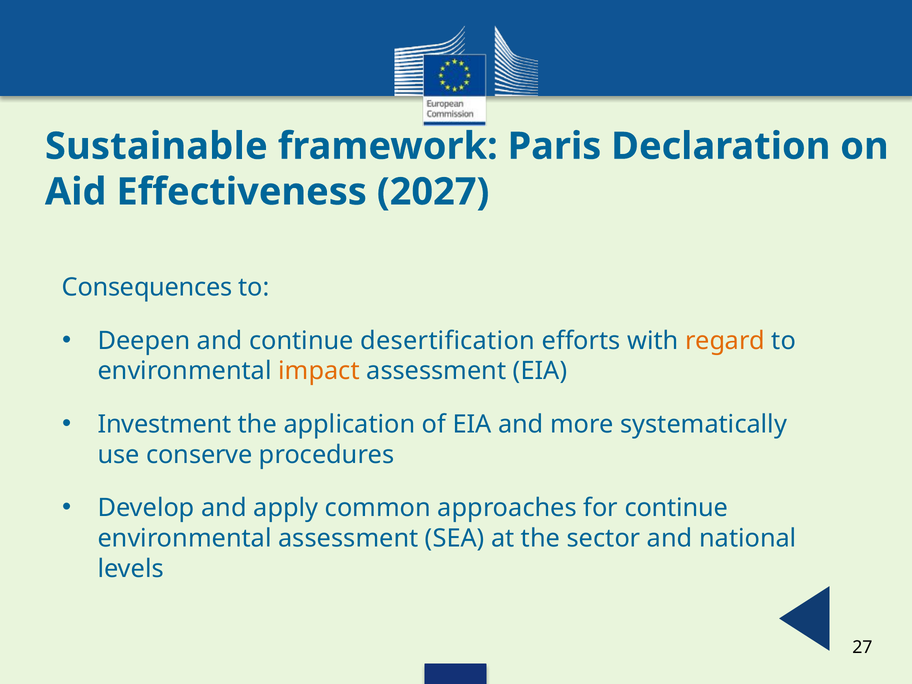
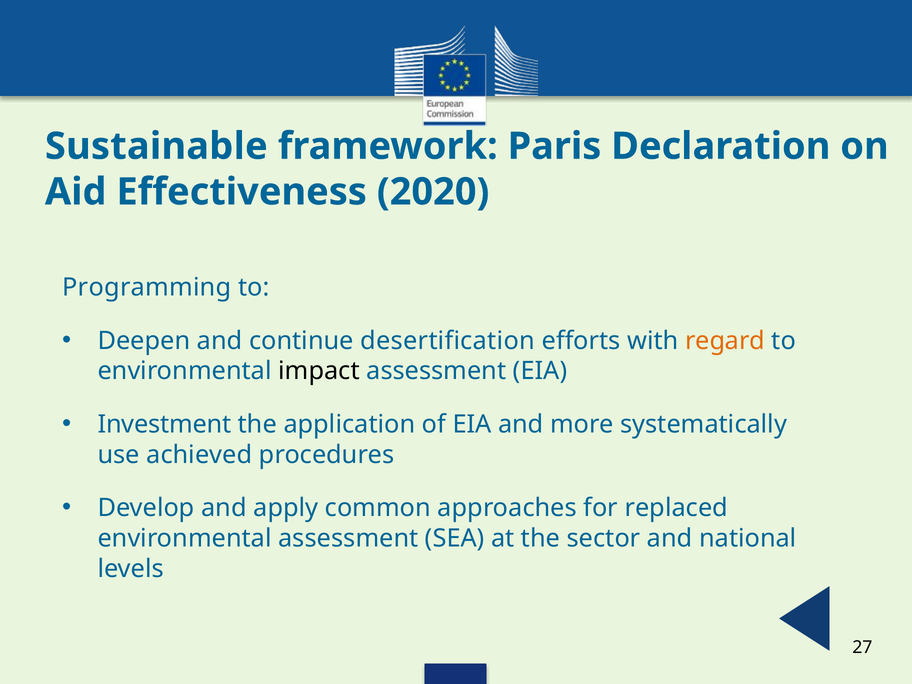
2027: 2027 -> 2020 (433, 192)
Consequences: Consequences -> Programming (147, 287)
impact colour: orange -> black (319, 371)
conserve: conserve -> achieved (199, 455)
for continue: continue -> replaced (676, 508)
